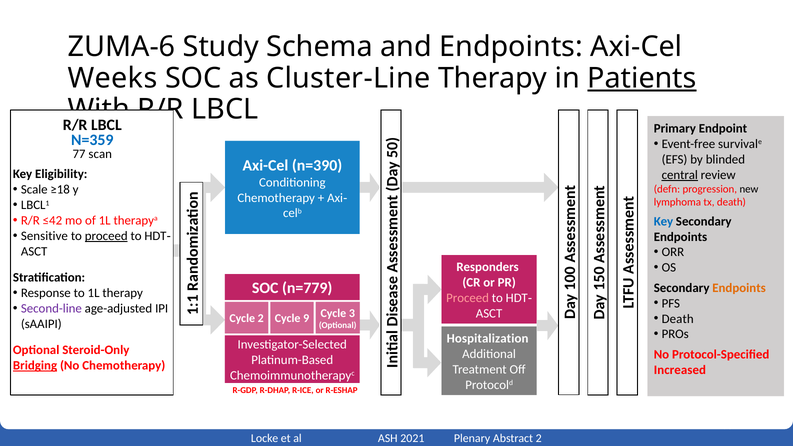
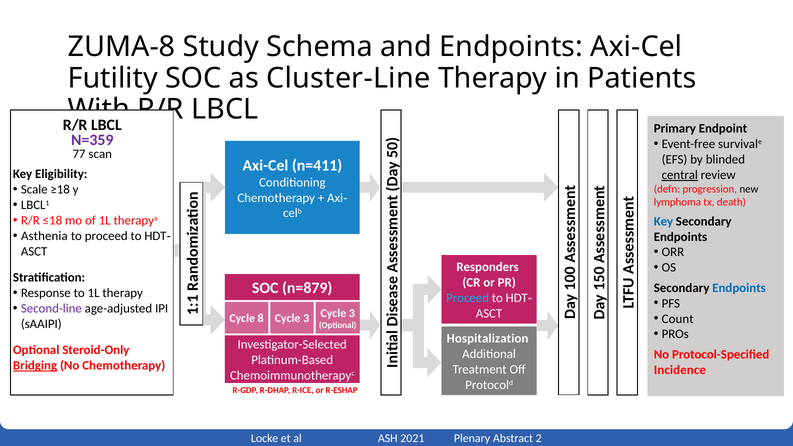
ZUMA-6: ZUMA-6 -> ZUMA-8 (121, 47)
Weeks: Weeks -> Futility (113, 78)
Patients underline: present -> none (642, 78)
N=359 colour: blue -> purple (92, 140)
n=390: n=390 -> n=411 (317, 165)
≤42: ≤42 -> ≤18 (52, 221)
Sensitive: Sensitive -> Asthenia (44, 236)
proceed underline: present -> none (106, 236)
n=779: n=779 -> n=879 (307, 288)
Endpoints colour: orange -> blue (739, 288)
Proceed colour: pink -> light blue (468, 298)
Death: Death -> Count (678, 319)
Cycle 2: 2 -> 8 (261, 318)
9: 9 -> 3 (306, 318)
Increased: Increased -> Incidence (680, 370)
